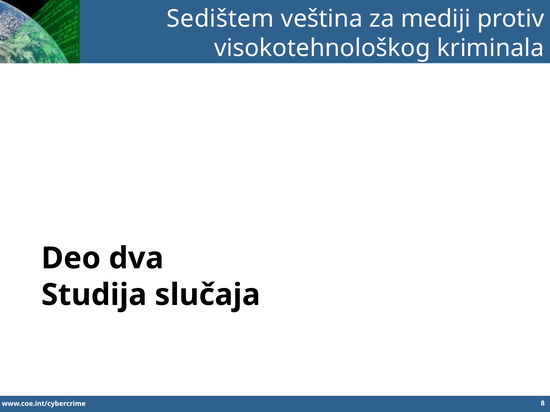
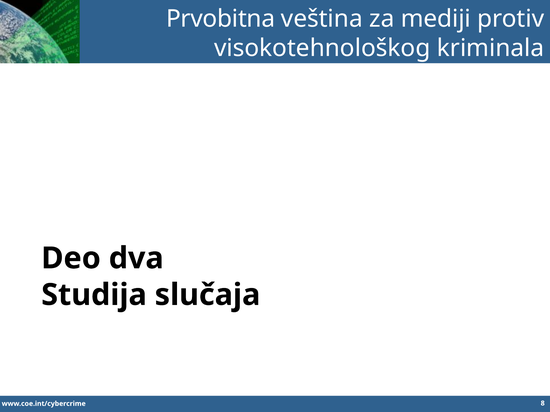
Sedištem: Sedištem -> Prvobitna (221, 19)
